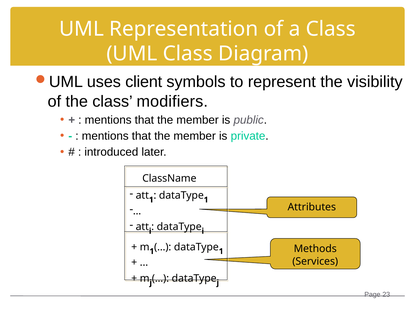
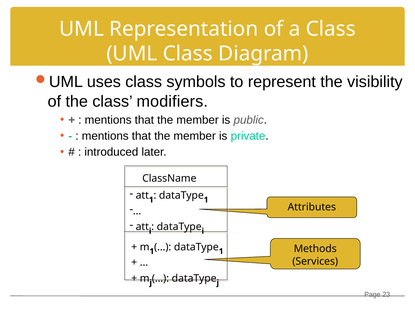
uses client: client -> class (144, 82)
